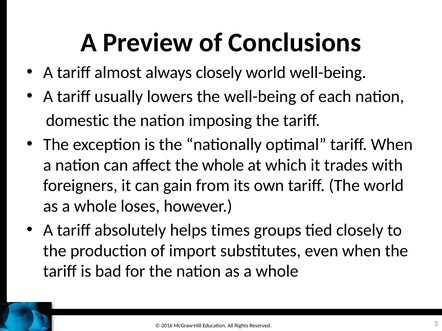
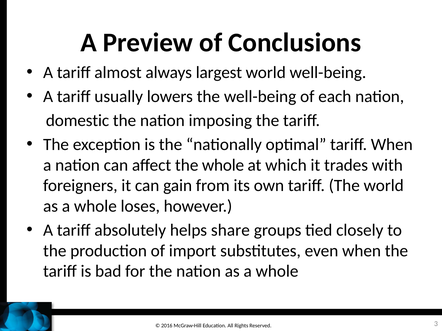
always closely: closely -> largest (219, 73)
times: times -> share (230, 231)
